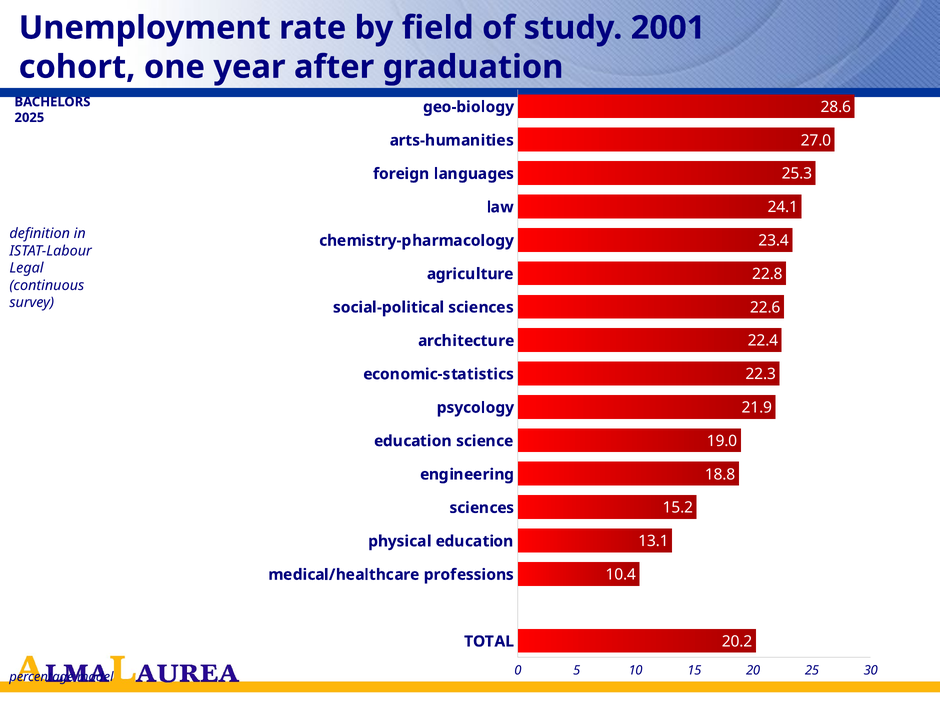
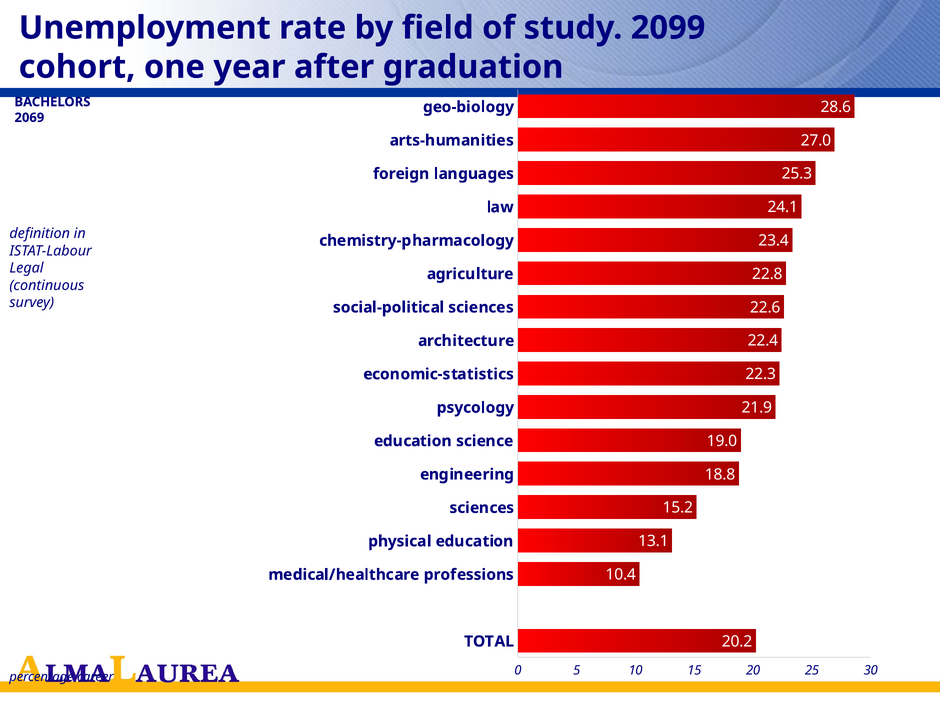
2001: 2001 -> 2099 (668, 28)
2025: 2025 -> 2069 (29, 118)
model: model -> career (95, 677)
